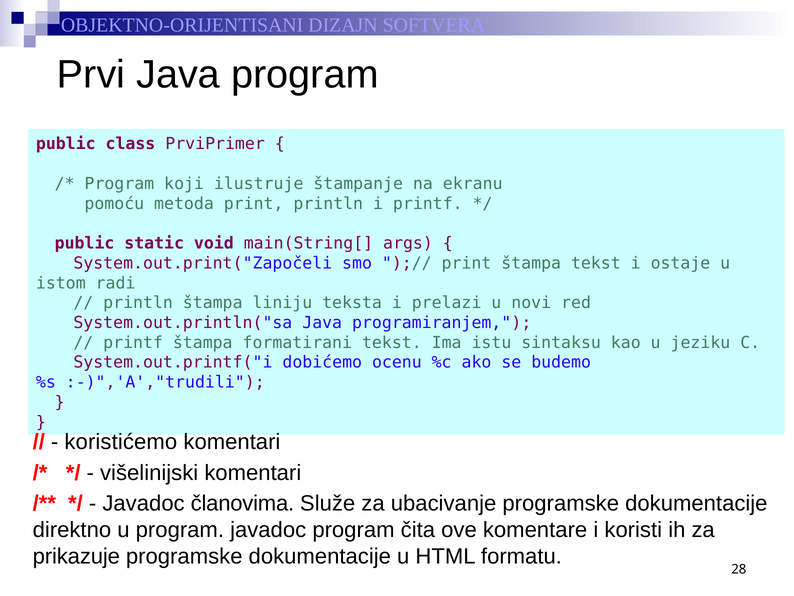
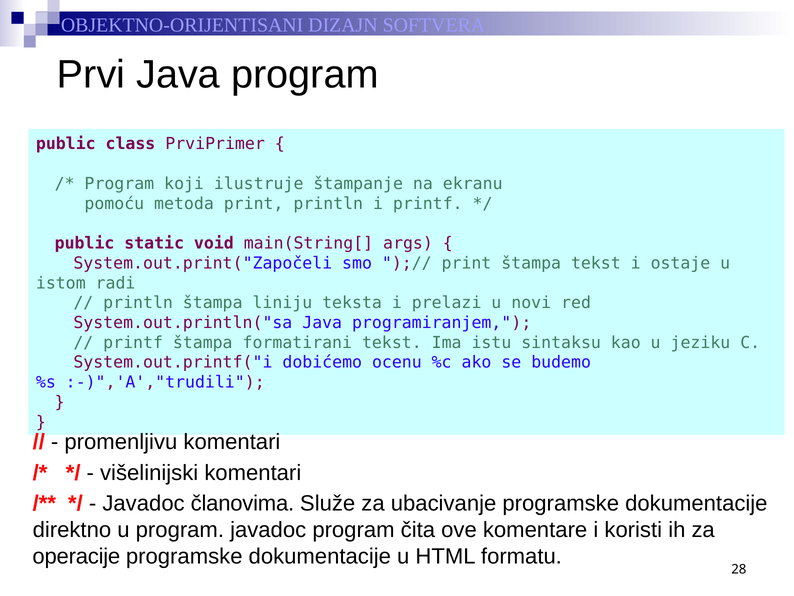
koristićemo: koristićemo -> promenljivu (121, 441)
prikazuje: prikazuje -> operacije (76, 556)
